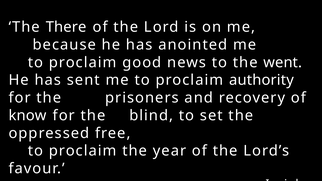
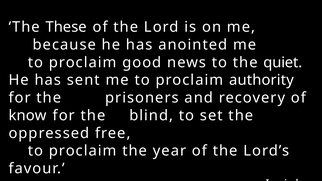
There: There -> These (66, 27)
went: went -> quiet (283, 62)
